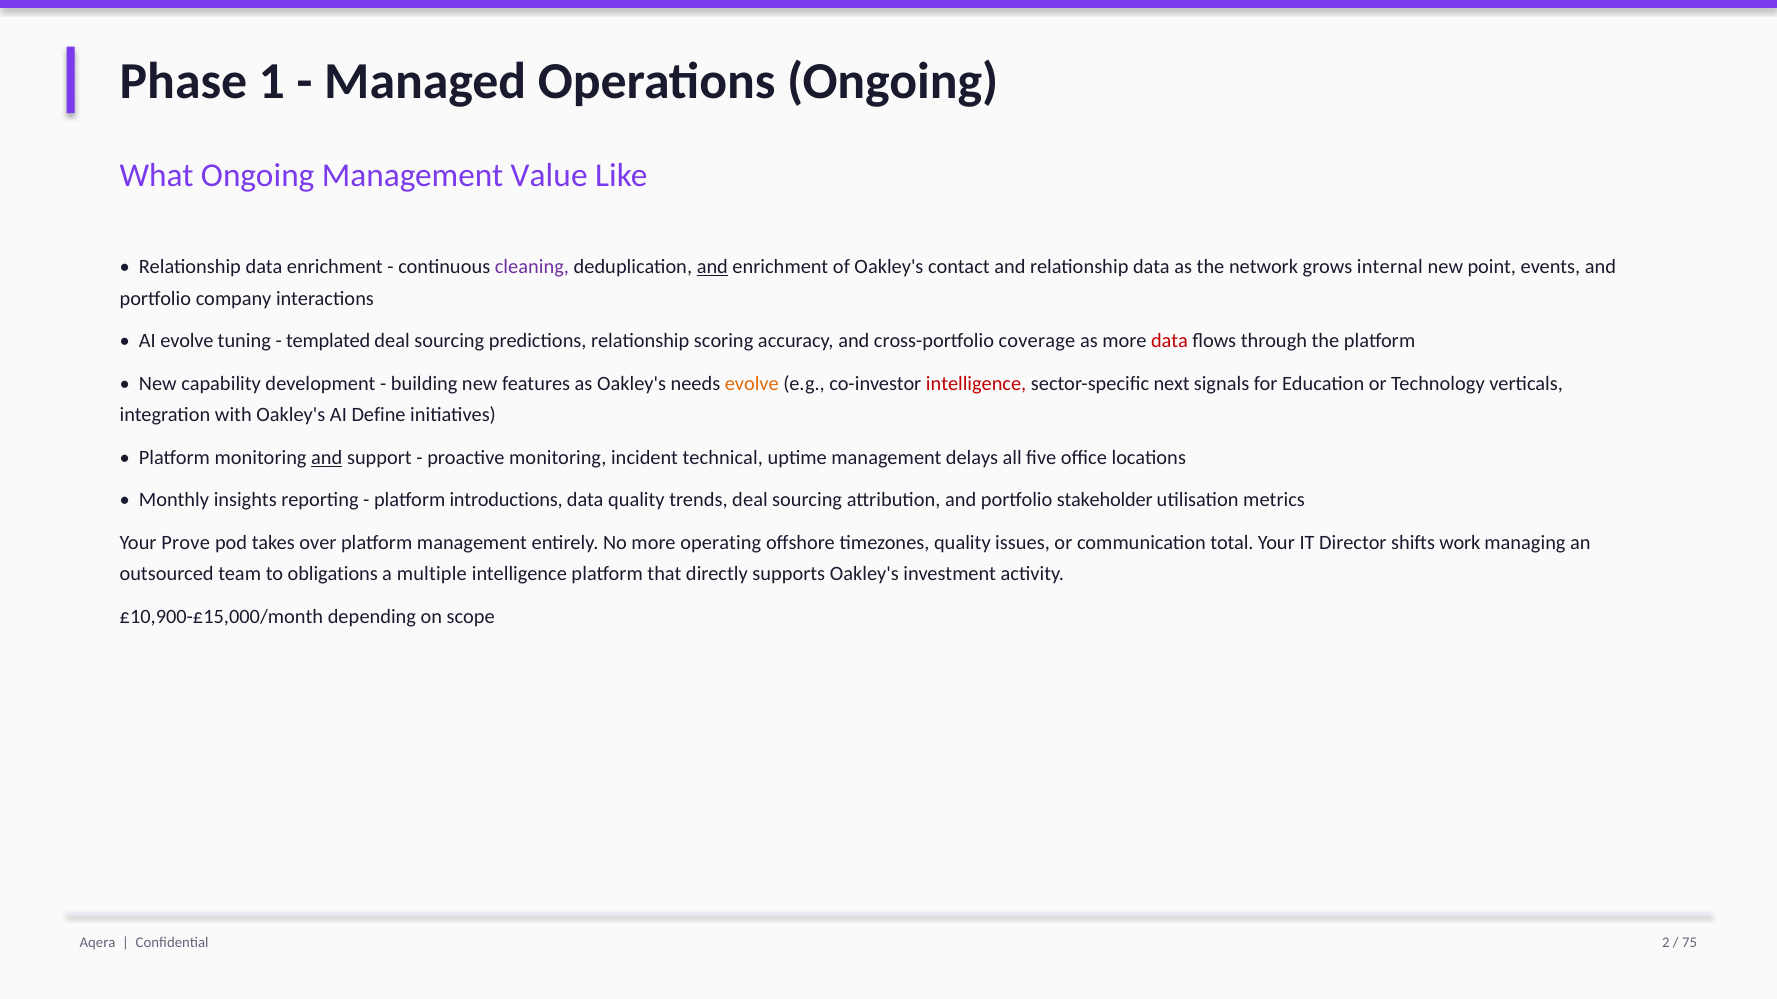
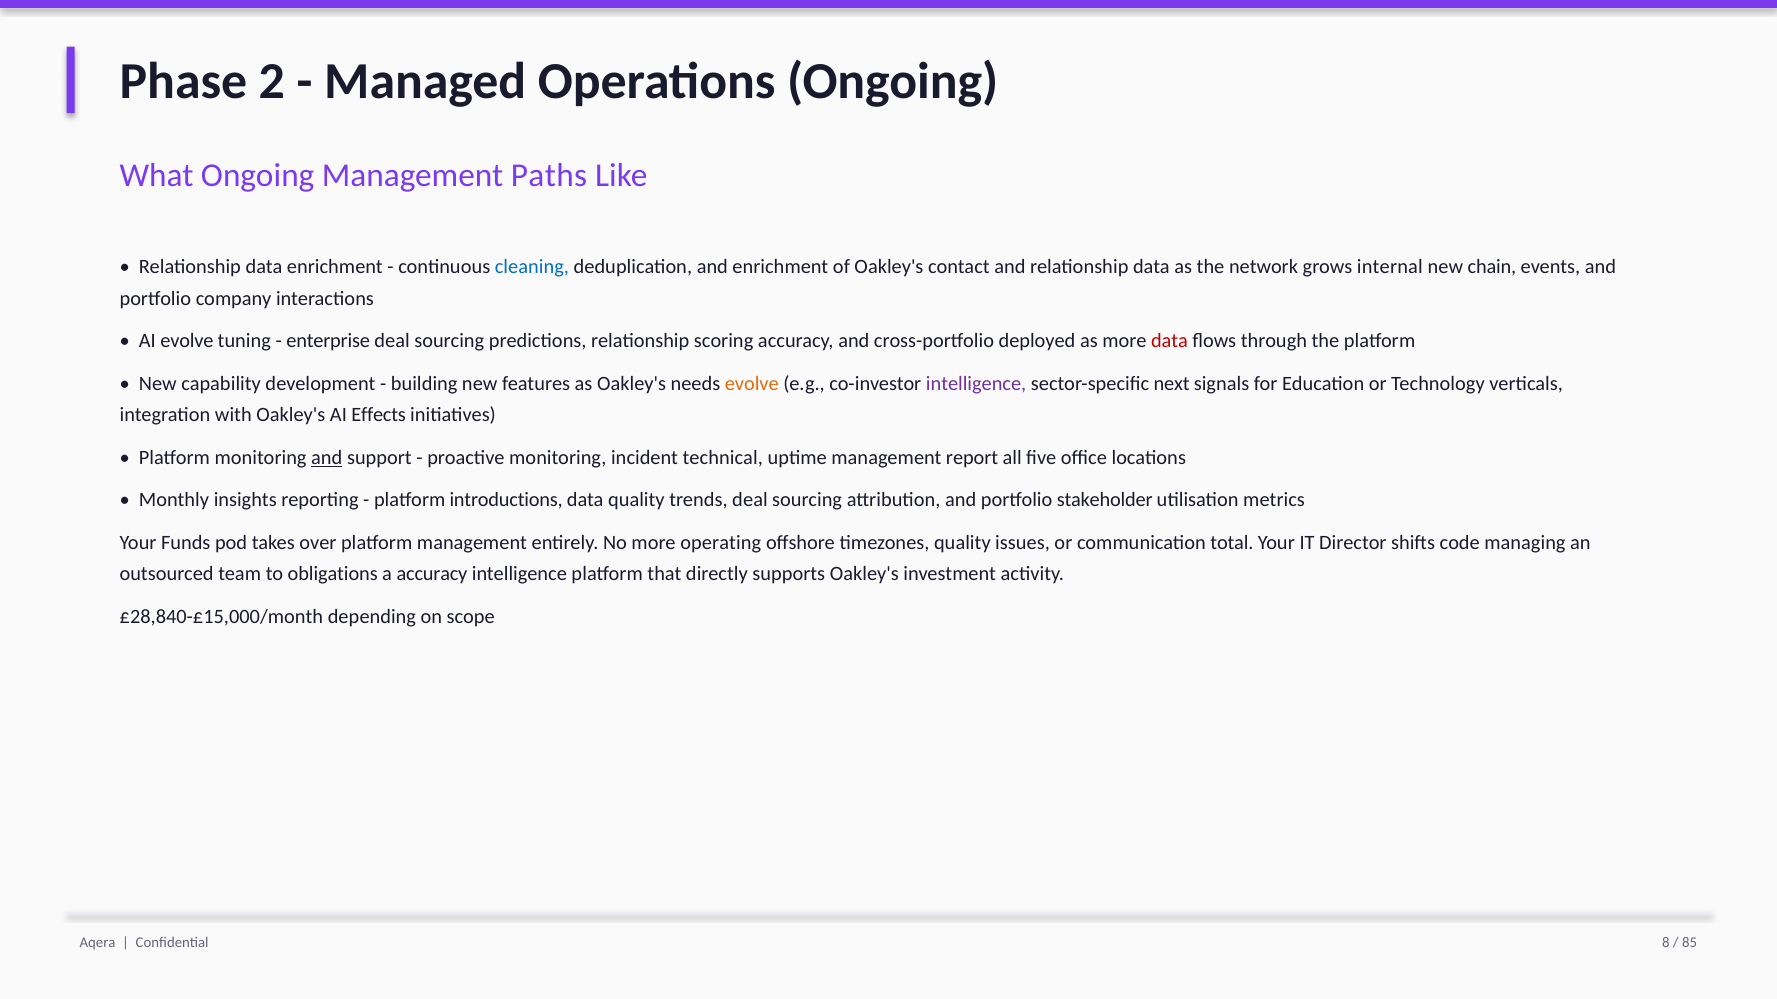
1: 1 -> 2 (272, 81)
Value: Value -> Paths (549, 175)
cleaning colour: purple -> blue (532, 267)
and underline: present -> none (712, 267)
point: point -> chain (1492, 267)
templated: templated -> enterprise (328, 341)
coverage: coverage -> deployed (1037, 341)
intelligence colour: red -> purple (976, 384)
Define: Define -> Effects (379, 415)
delays: delays -> report (972, 458)
Prove: Prove -> Funds (186, 543)
work: work -> code (1460, 543)
a multiple: multiple -> accuracy (432, 575)
£10,900-£15,000/month: £10,900-£15,000/month -> £28,840-£15,000/month (221, 617)
2: 2 -> 8 (1666, 943)
75: 75 -> 85 (1690, 943)
